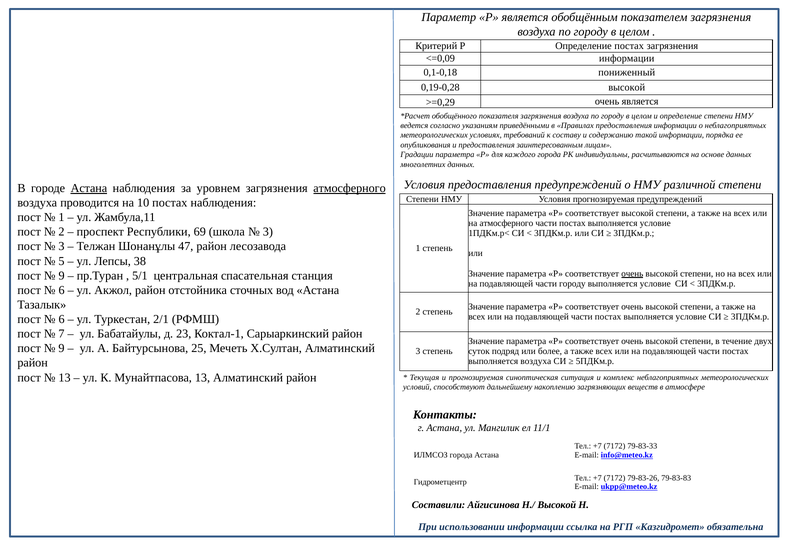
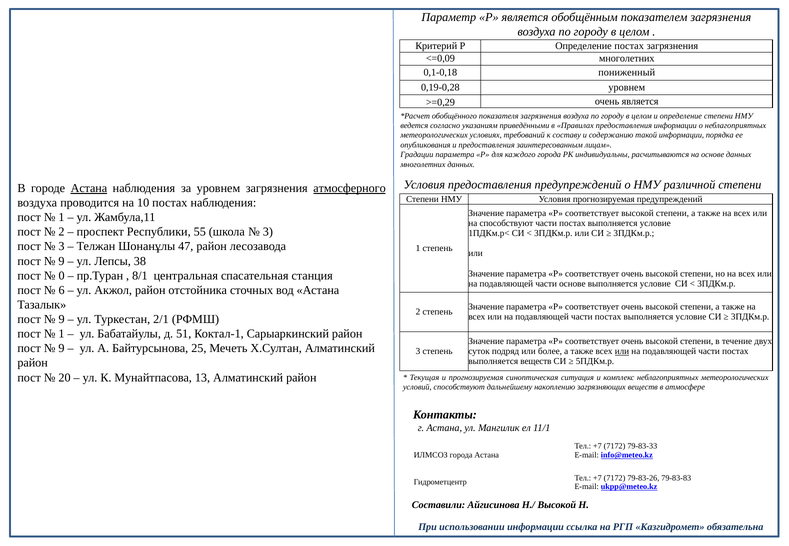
<=0,09 информации: информации -> многолетних (627, 59)
0,19-0,28 высокой: высокой -> уровнем (627, 88)
на атмосферного: атмосферного -> способствуют (506, 223)
69: 69 -> 55 (200, 232)
5: 5 -> 9 (62, 261)
очень underline: present -> none (632, 274)
9: 9 -> 0 (62, 276)
5/1: 5/1 -> 8/1 (140, 276)
части городу: городу -> основе (572, 284)
6: 6 -> 9 (62, 319)
7: 7 -> 1 (62, 334)
23: 23 -> 51 (184, 334)
или underline: none -> present (622, 351)
выполняется воздуха: воздуха -> веществ (536, 362)
13: 13 -> 20 (65, 378)
